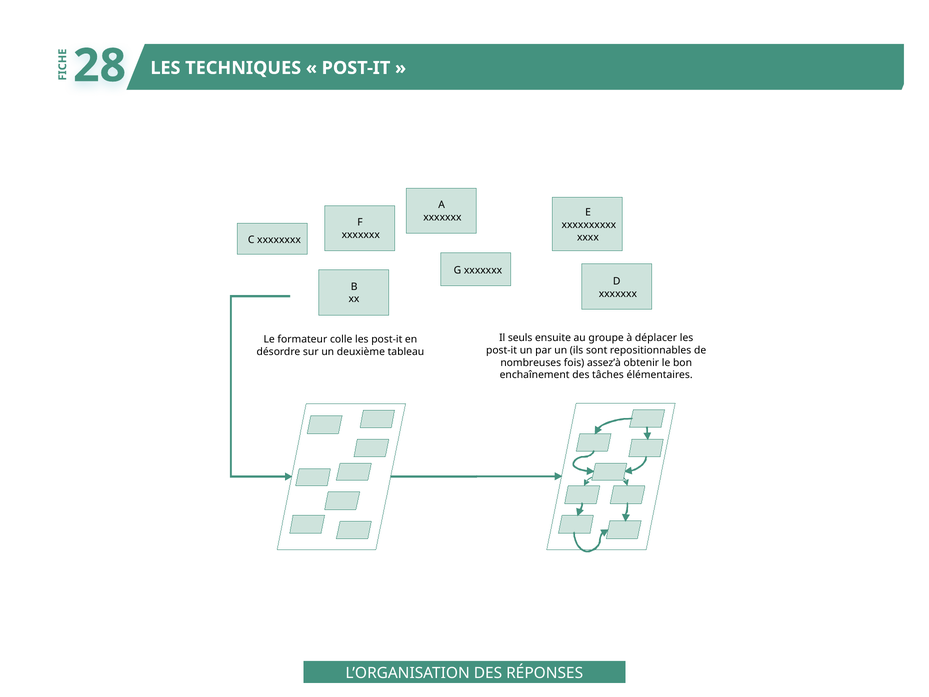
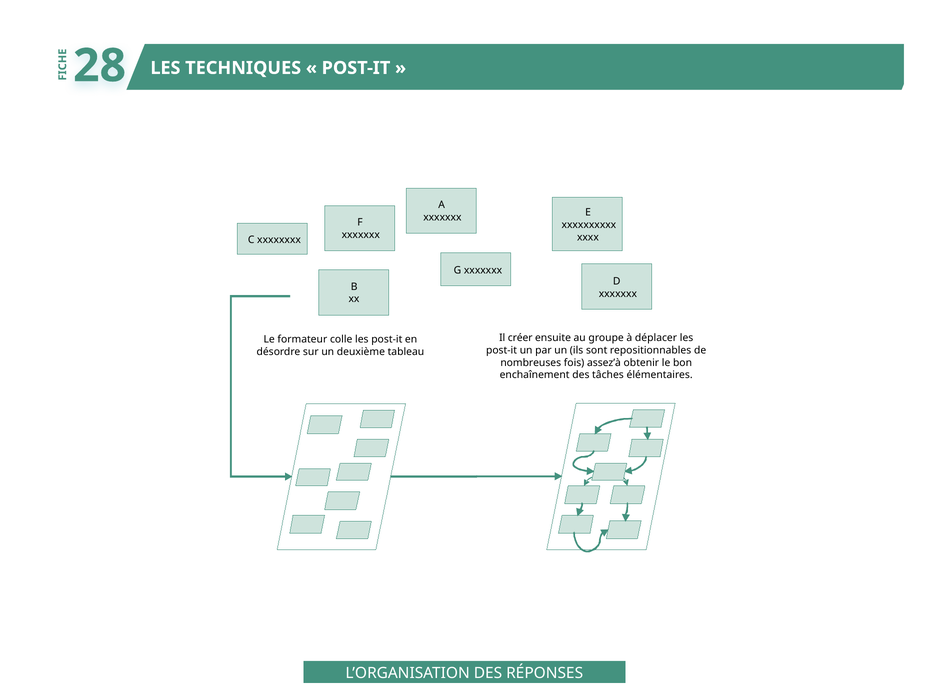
seuls: seuls -> créer (520, 338)
